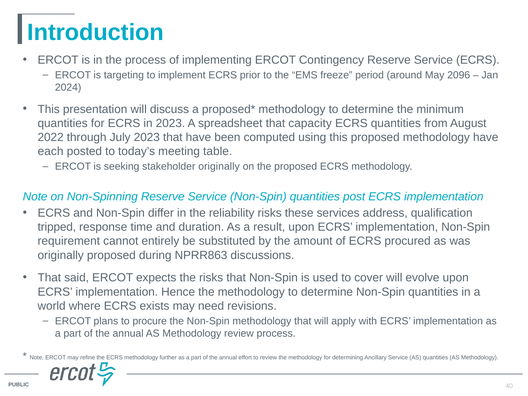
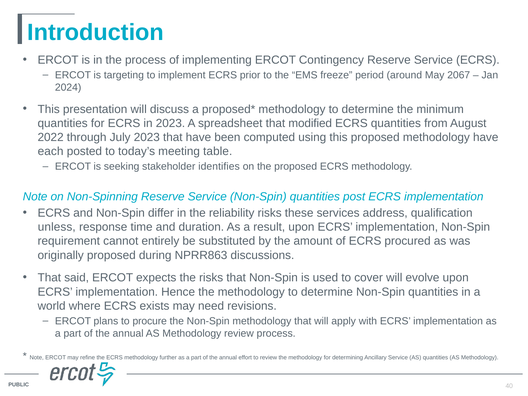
2096: 2096 -> 2067 (459, 75)
capacity: capacity -> modified (310, 123)
stakeholder originally: originally -> identifies (219, 167)
tripped: tripped -> unless (57, 227)
